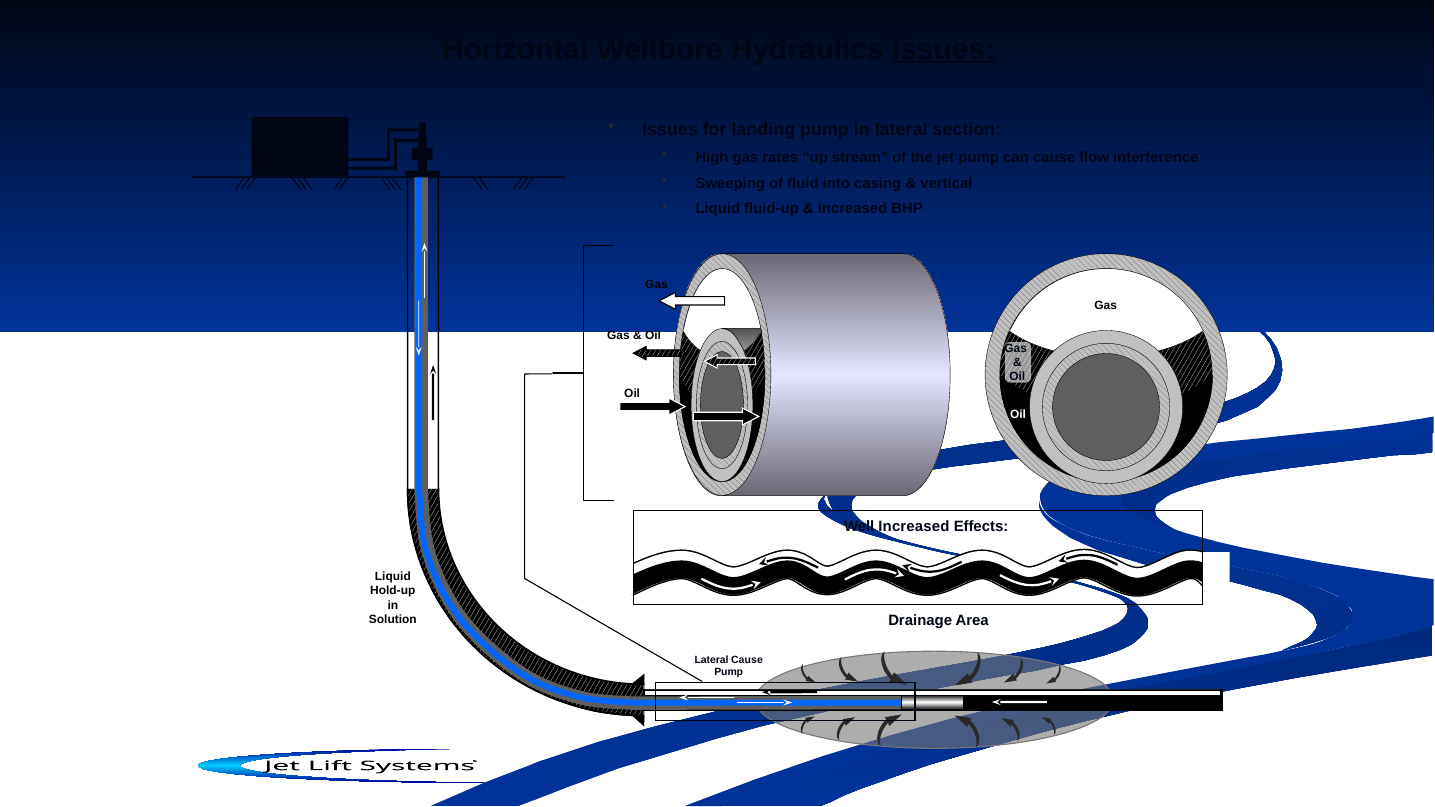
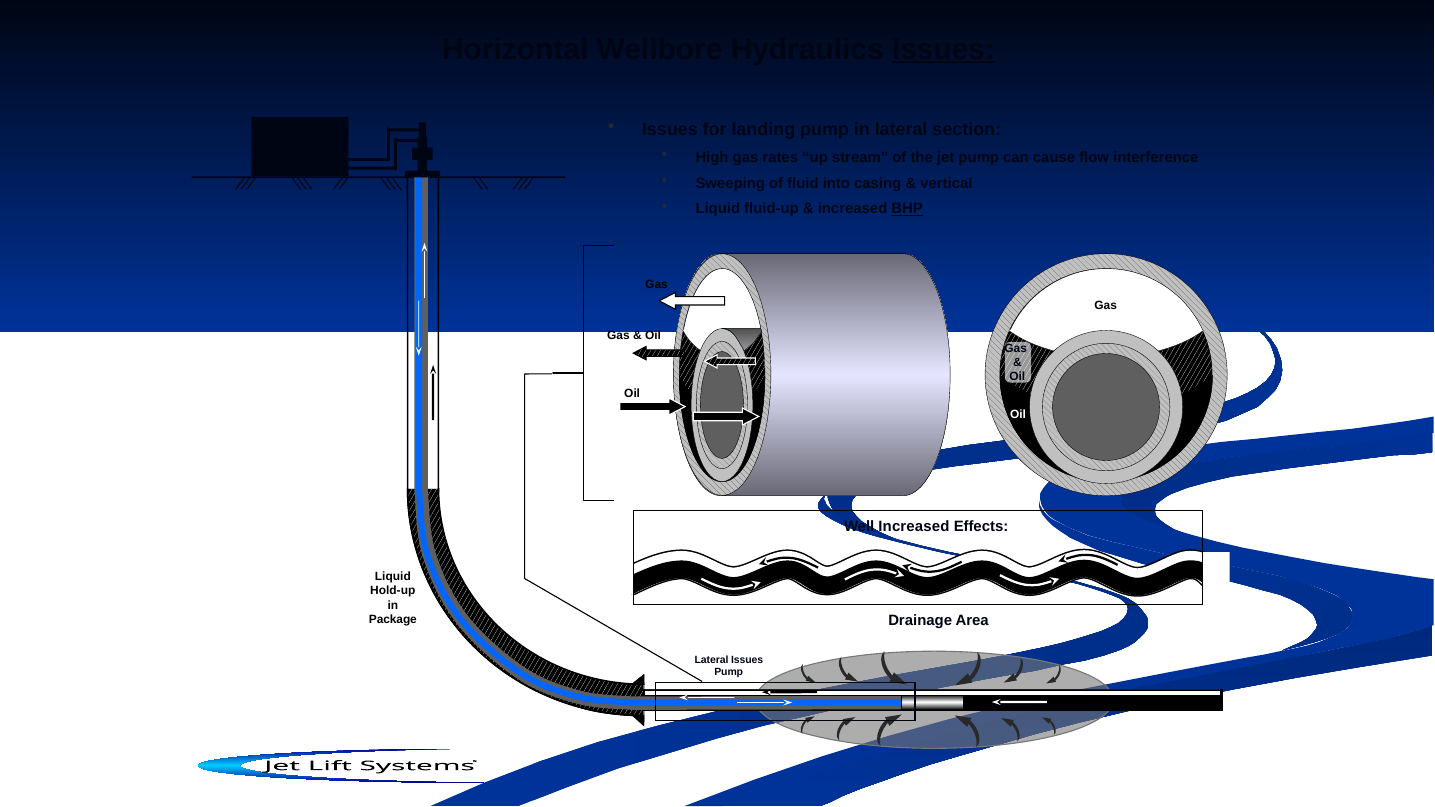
BHP underline: none -> present (907, 209)
Solution: Solution -> Package (393, 620)
Lateral Cause: Cause -> Issues (747, 660)
